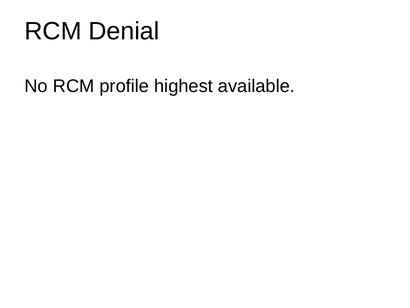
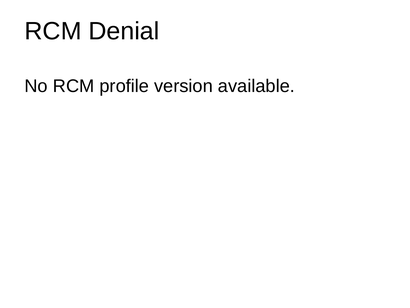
highest: highest -> version (184, 86)
